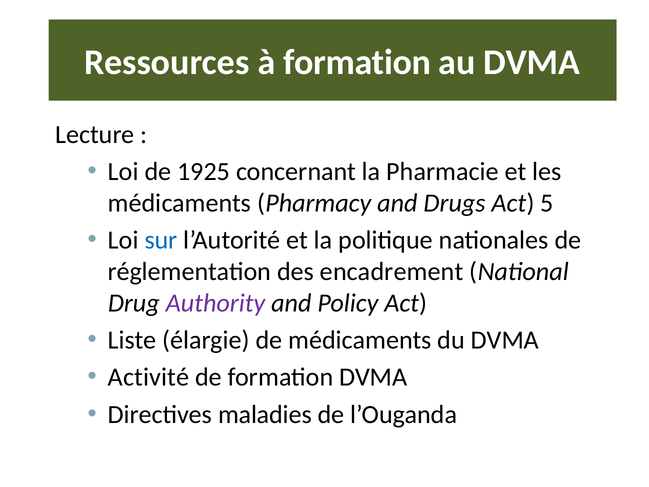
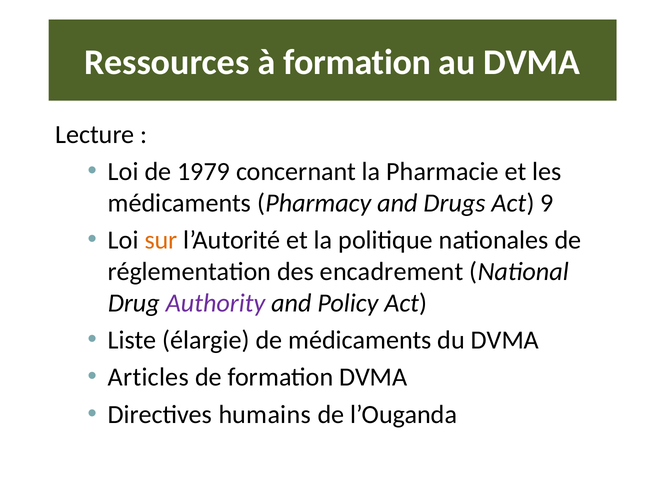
1925: 1925 -> 1979 (204, 171)
5: 5 -> 9 (547, 203)
sur colour: blue -> orange (161, 240)
Activité: Activité -> Articles (148, 377)
maladies: maladies -> humains (265, 414)
